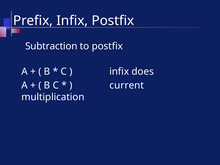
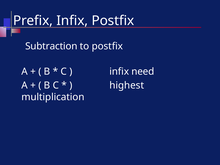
does: does -> need (143, 72)
current: current -> highest (127, 85)
